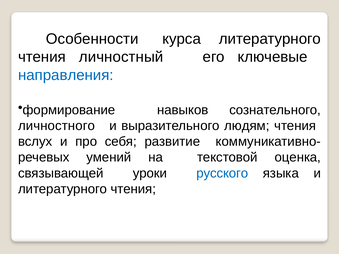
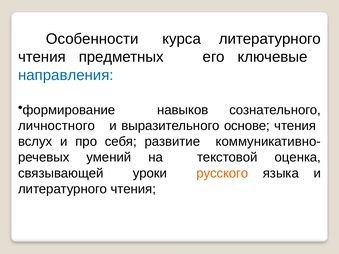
личностный: личностный -> предметных (121, 57)
людям: людям -> основе (247, 126)
русского colour: blue -> orange (222, 173)
